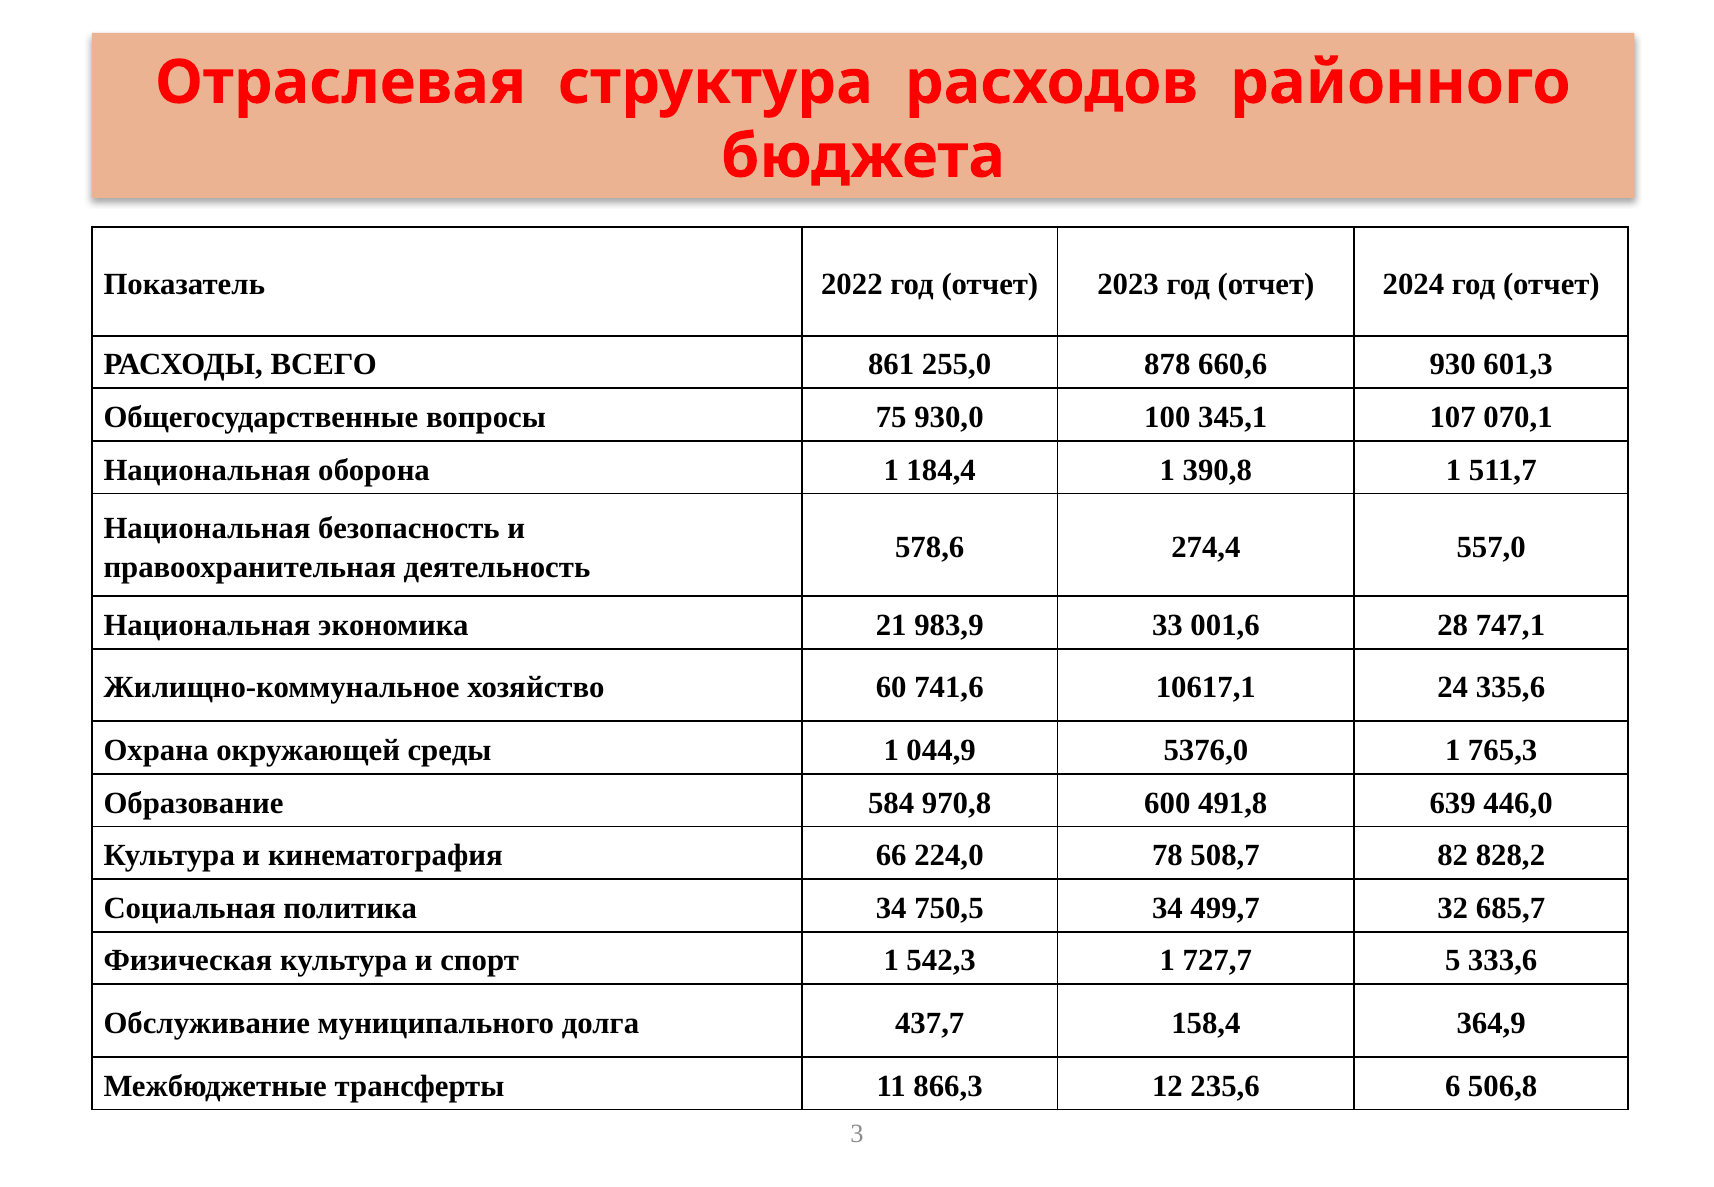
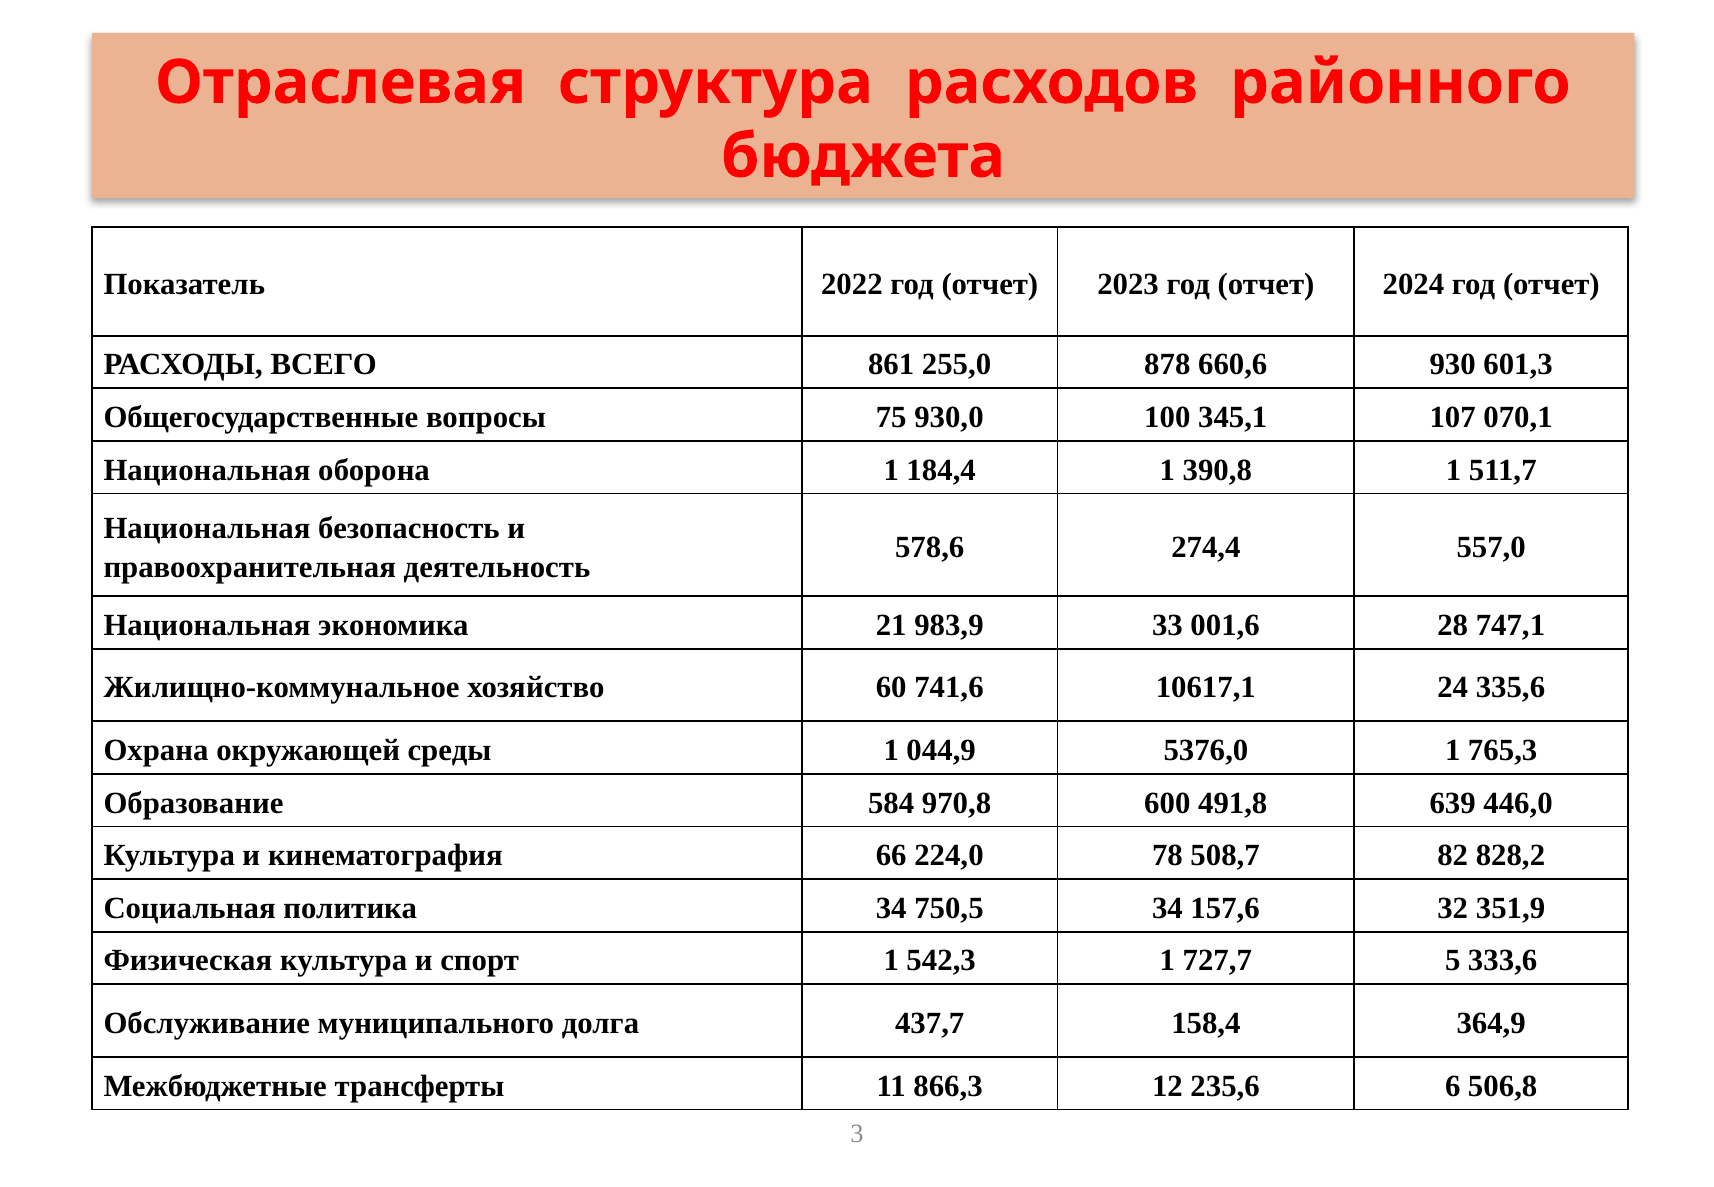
499,7: 499,7 -> 157,6 (1225, 908)
685,7: 685,7 -> 351,9 (1511, 908)
